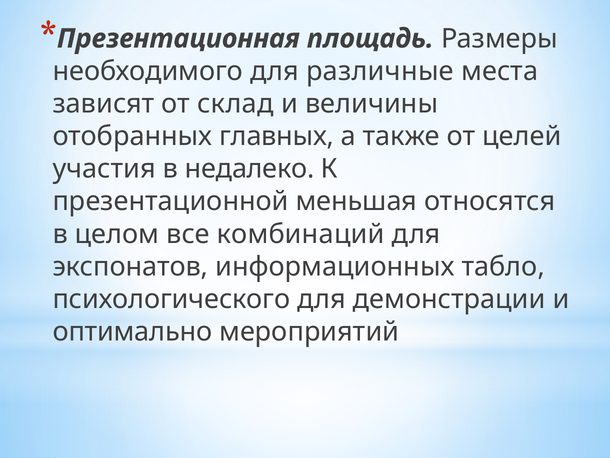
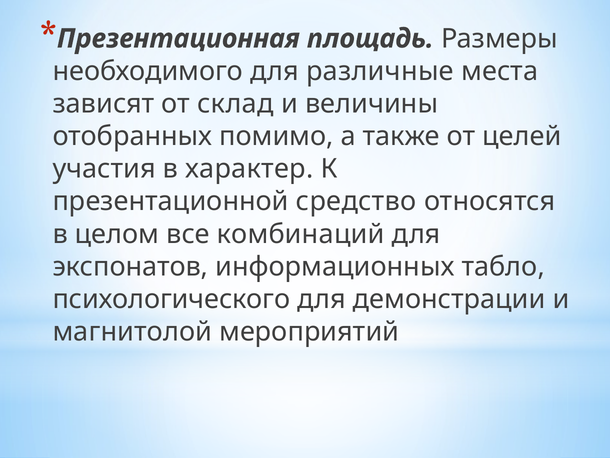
главных: главных -> помимо (276, 136)
недалеко: недалеко -> характер (249, 169)
меньшая: меньшая -> средство (356, 201)
оптимально: оптимально -> магнитолой (132, 331)
